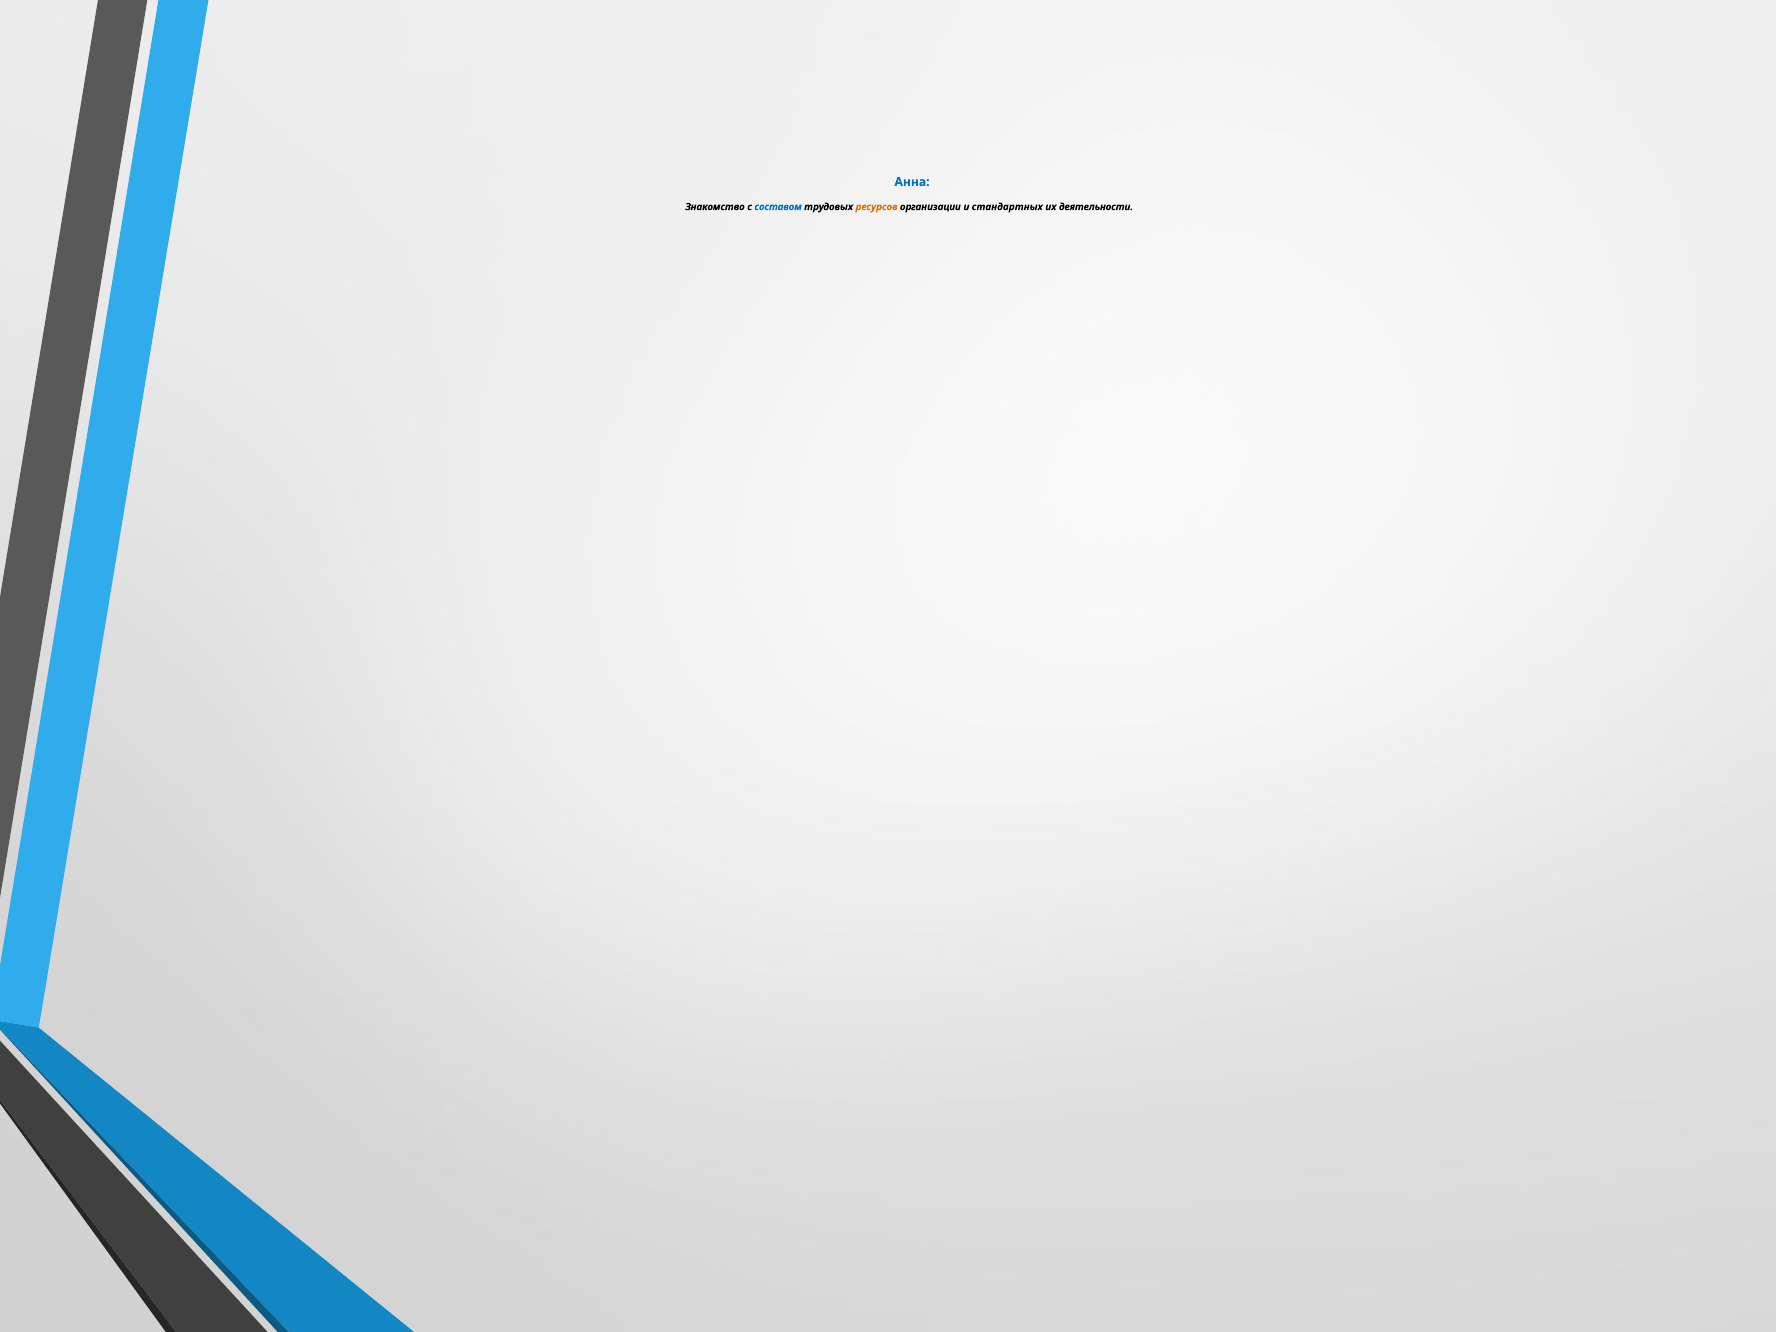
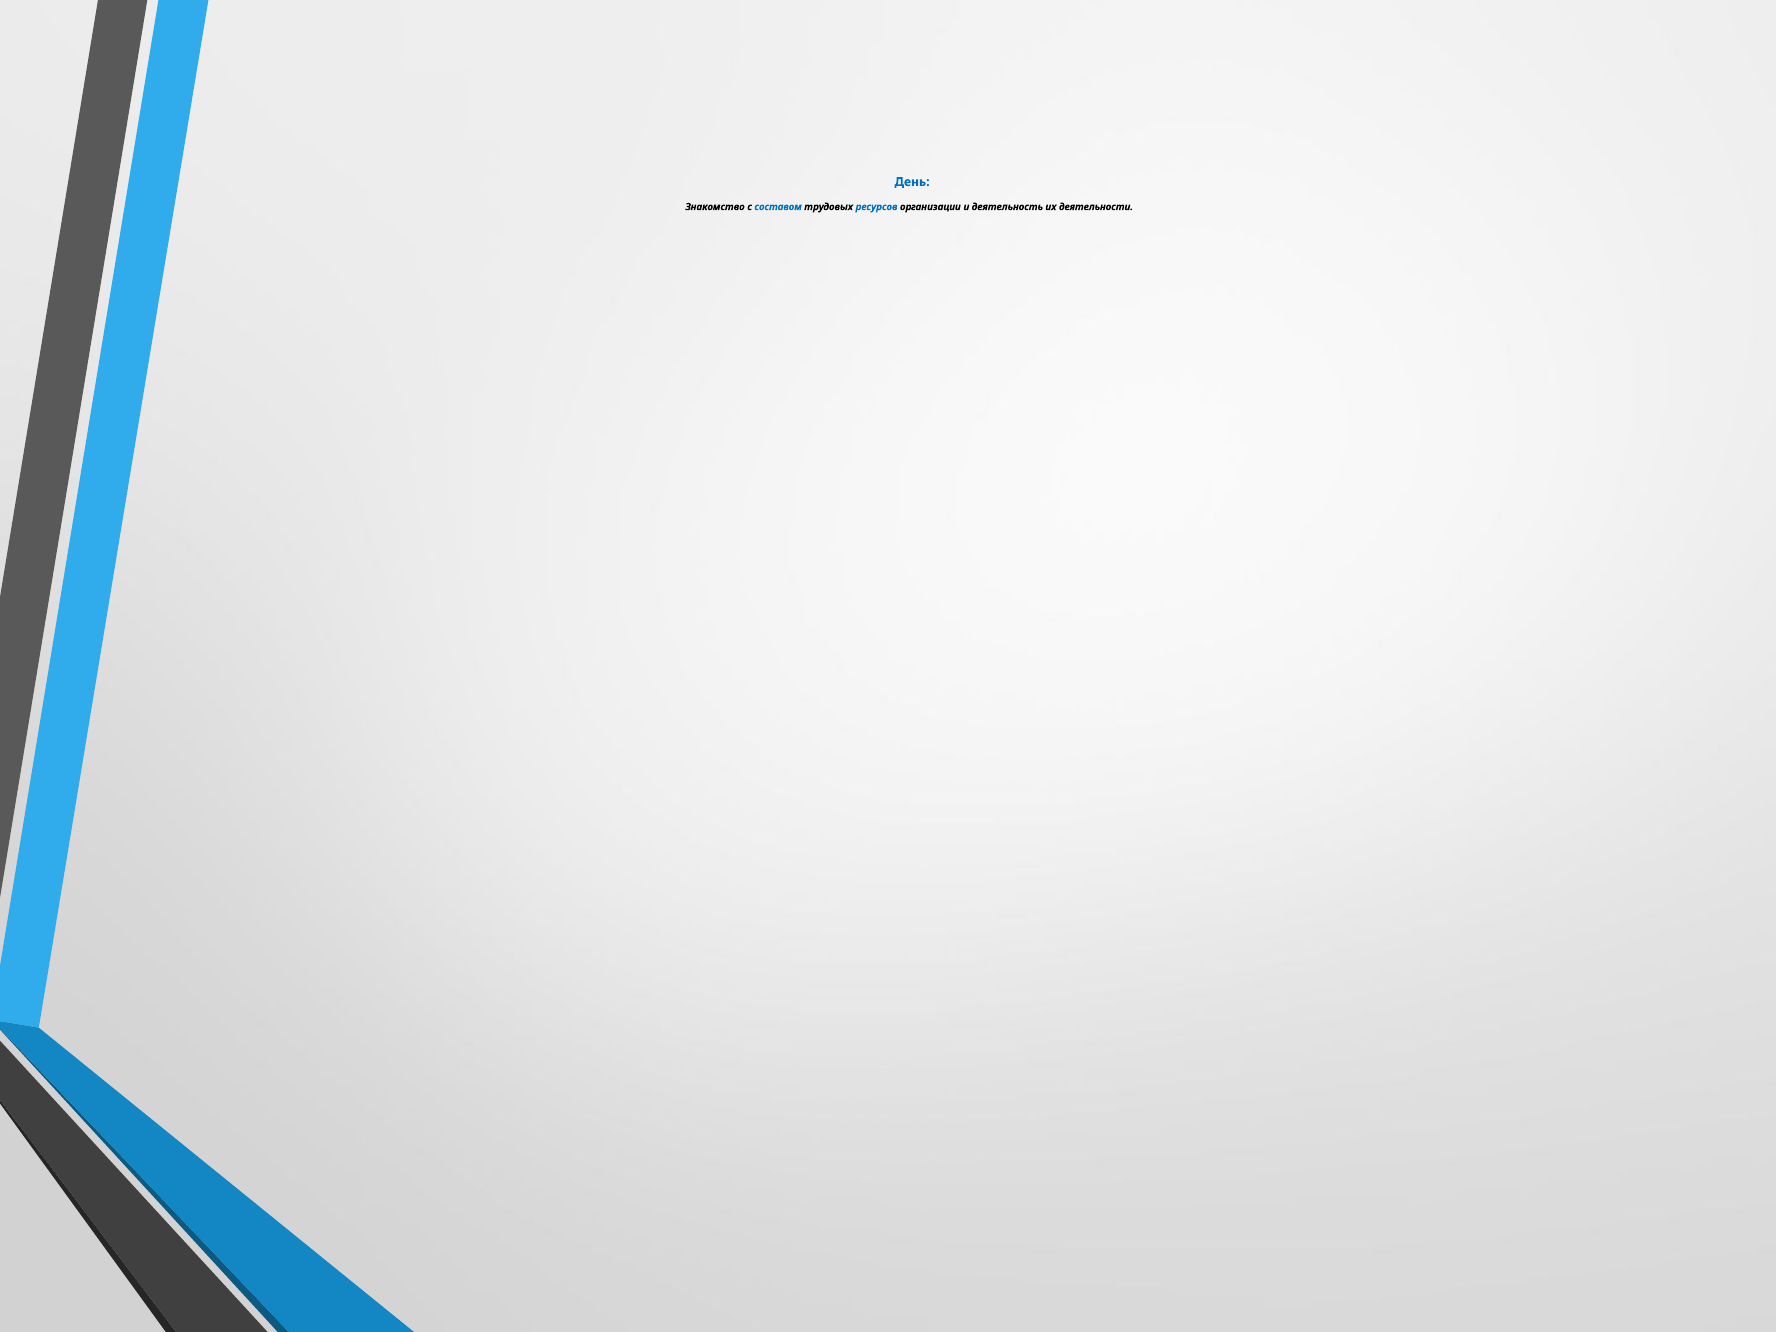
Анна: Анна -> День (912, 182)
ресурсов colour: orange -> blue (877, 207)
стандартных: стандартных -> деятельность (1007, 207)
